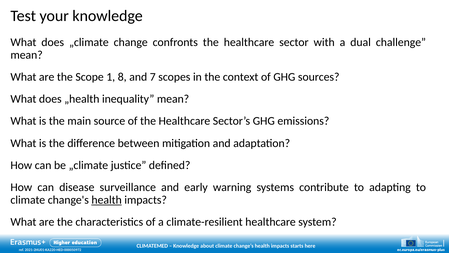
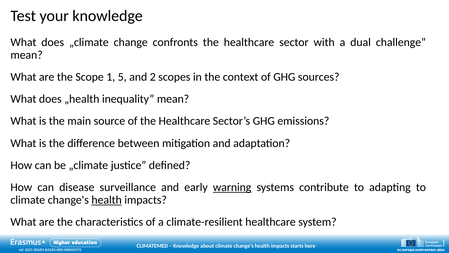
8: 8 -> 5 (122, 77)
7: 7 -> 2 (153, 77)
warning underline: none -> present (232, 187)
